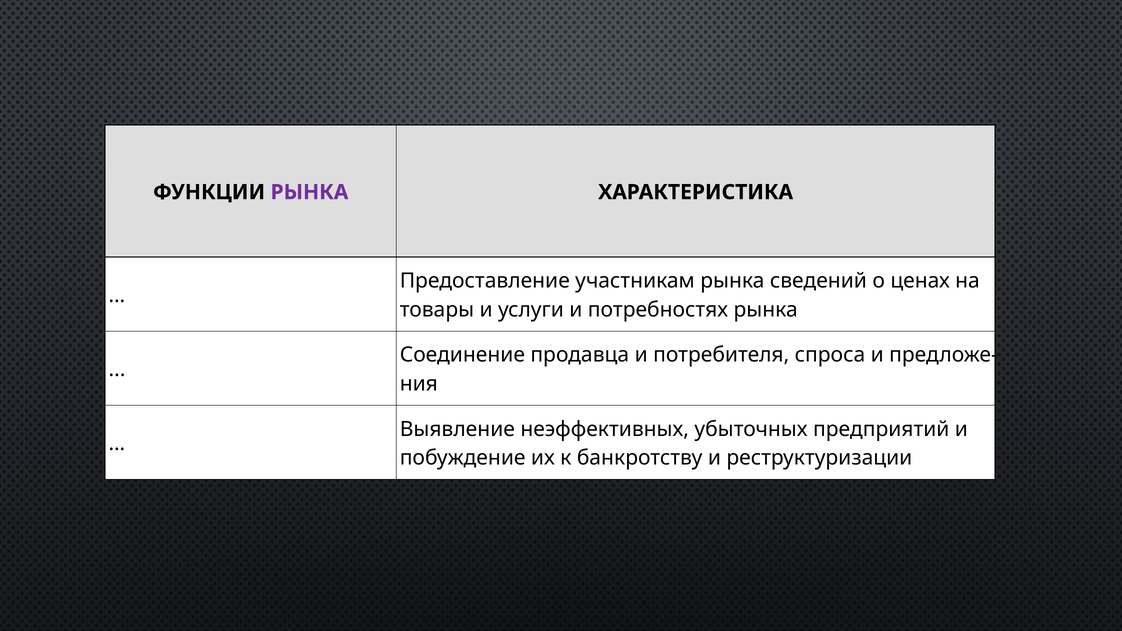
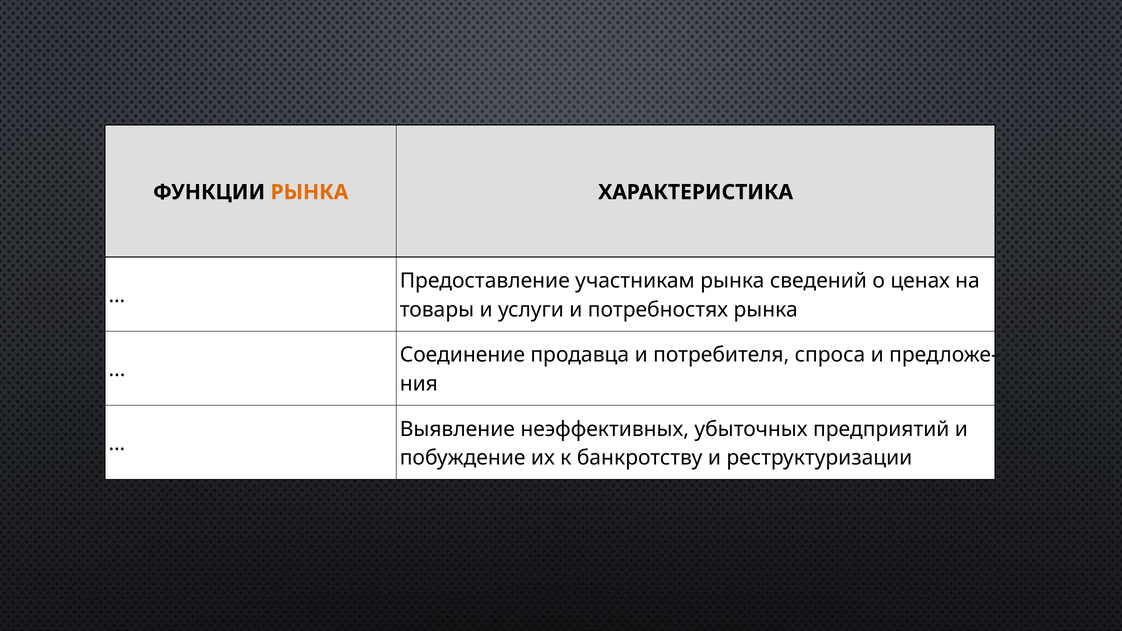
РЫНКА colour: purple -> orange (309, 192)
